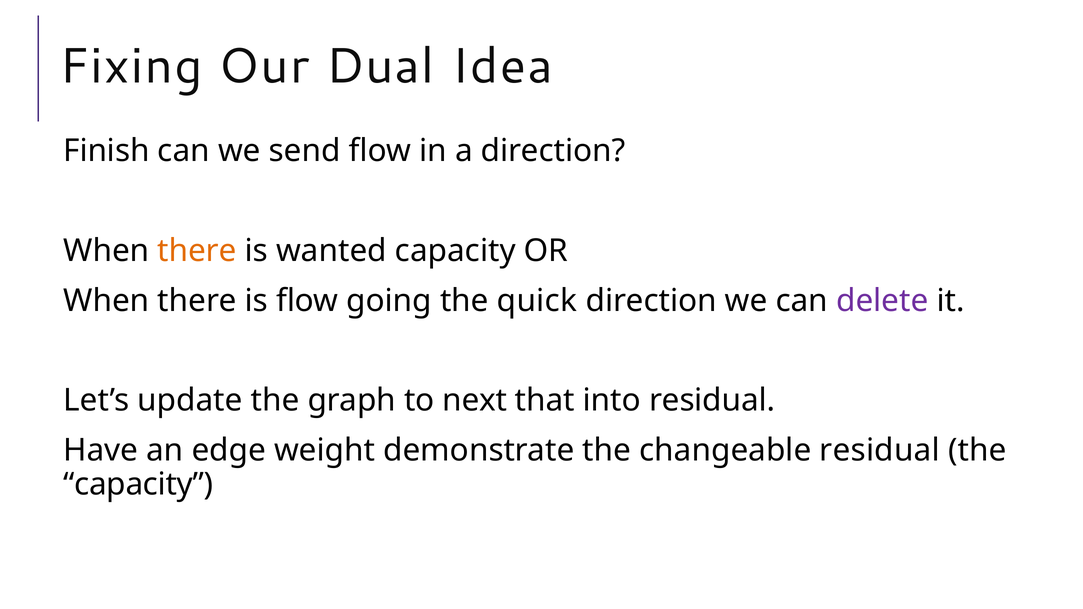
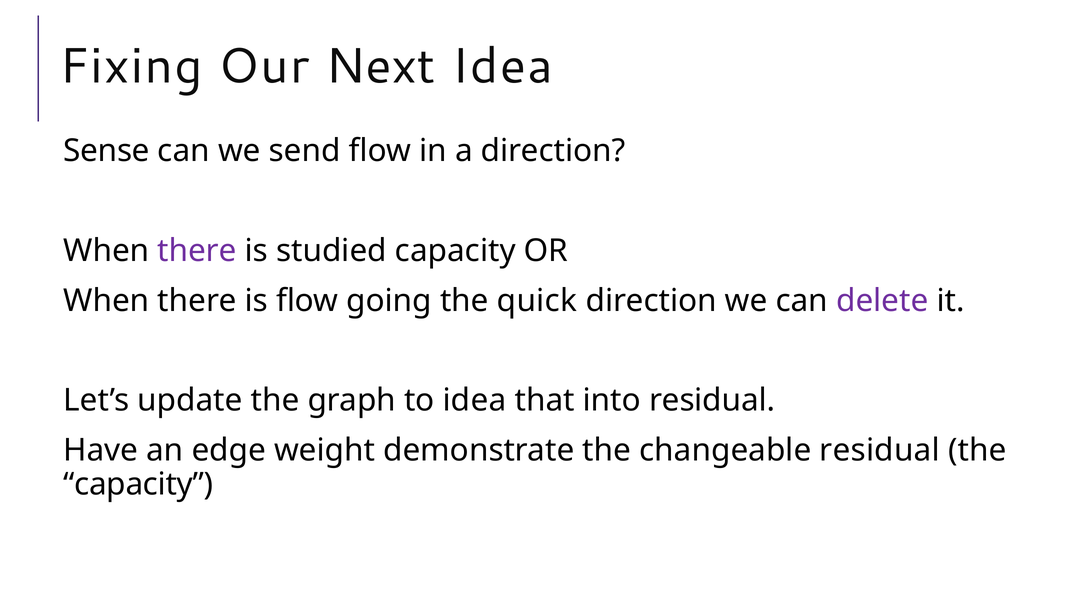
Dual: Dual -> Next (380, 66)
Finish: Finish -> Sense (106, 151)
there colour: orange -> purple (197, 251)
wanted: wanted -> studied (331, 251)
to next: next -> idea (475, 401)
